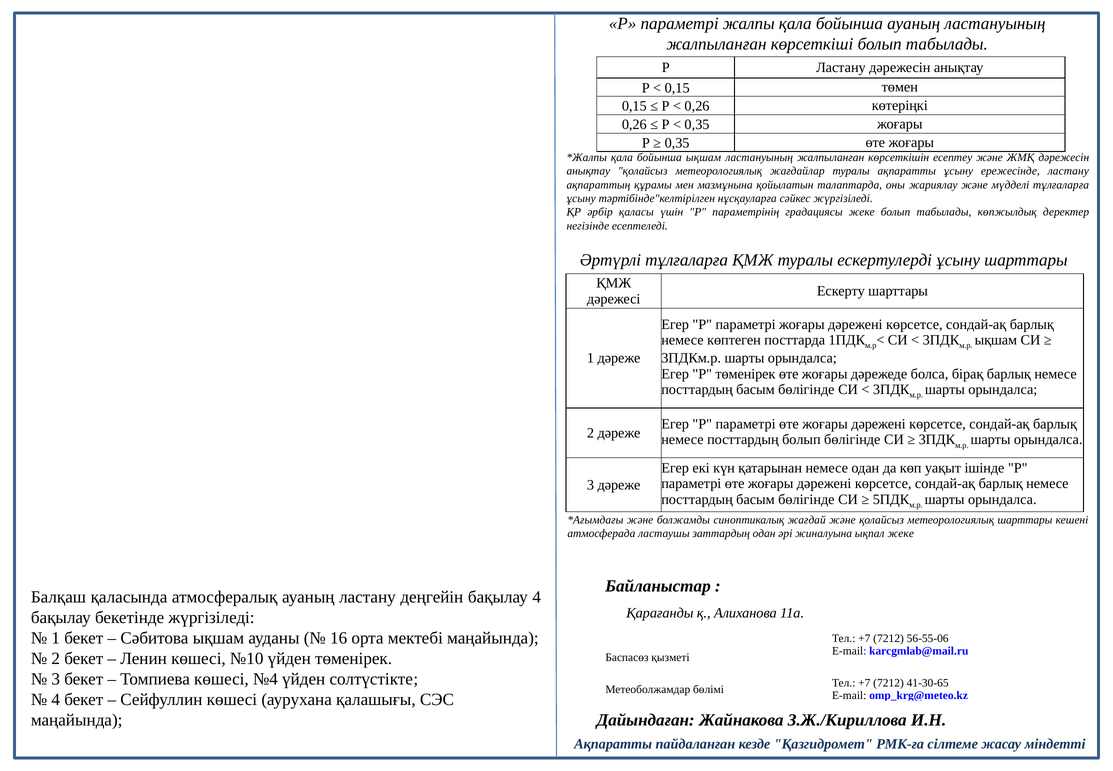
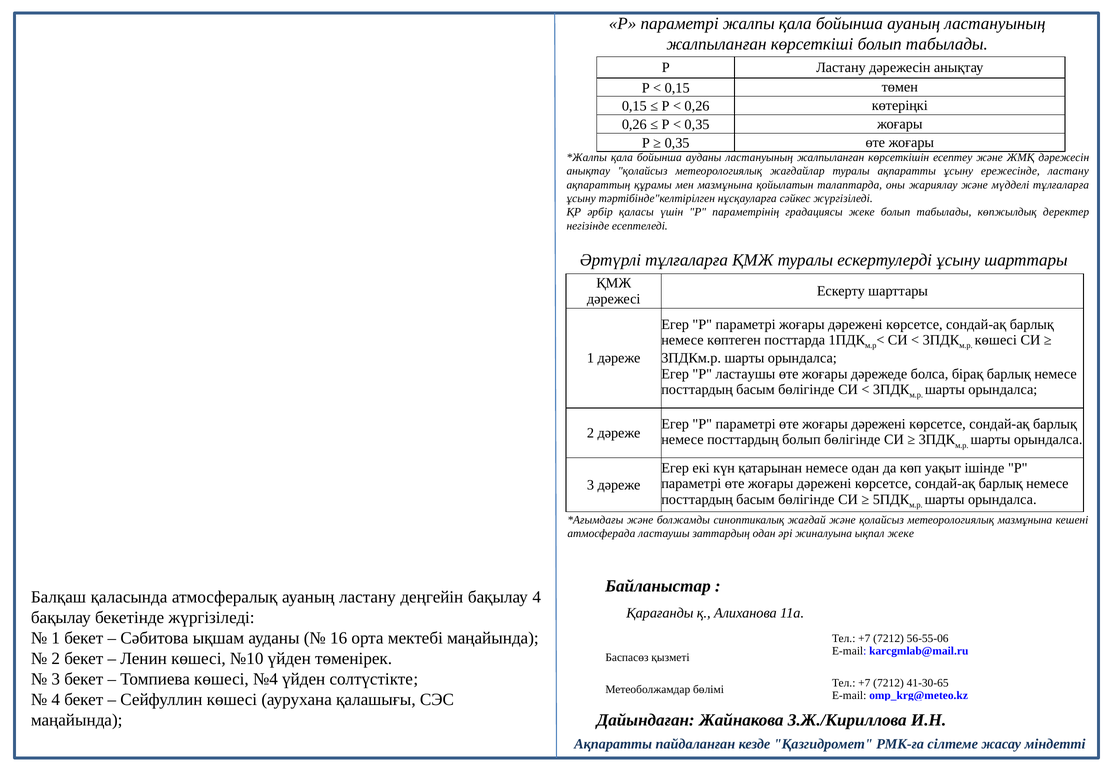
бойынша ықшам: ықшам -> ауданы (704, 157)
ықшам: ықшам -> көшесі (996, 340)
P төменірек: төменірек -> ластаушы (745, 374)
метеорологиялық шарттары: шарттары -> мазмұнына (1025, 520)
